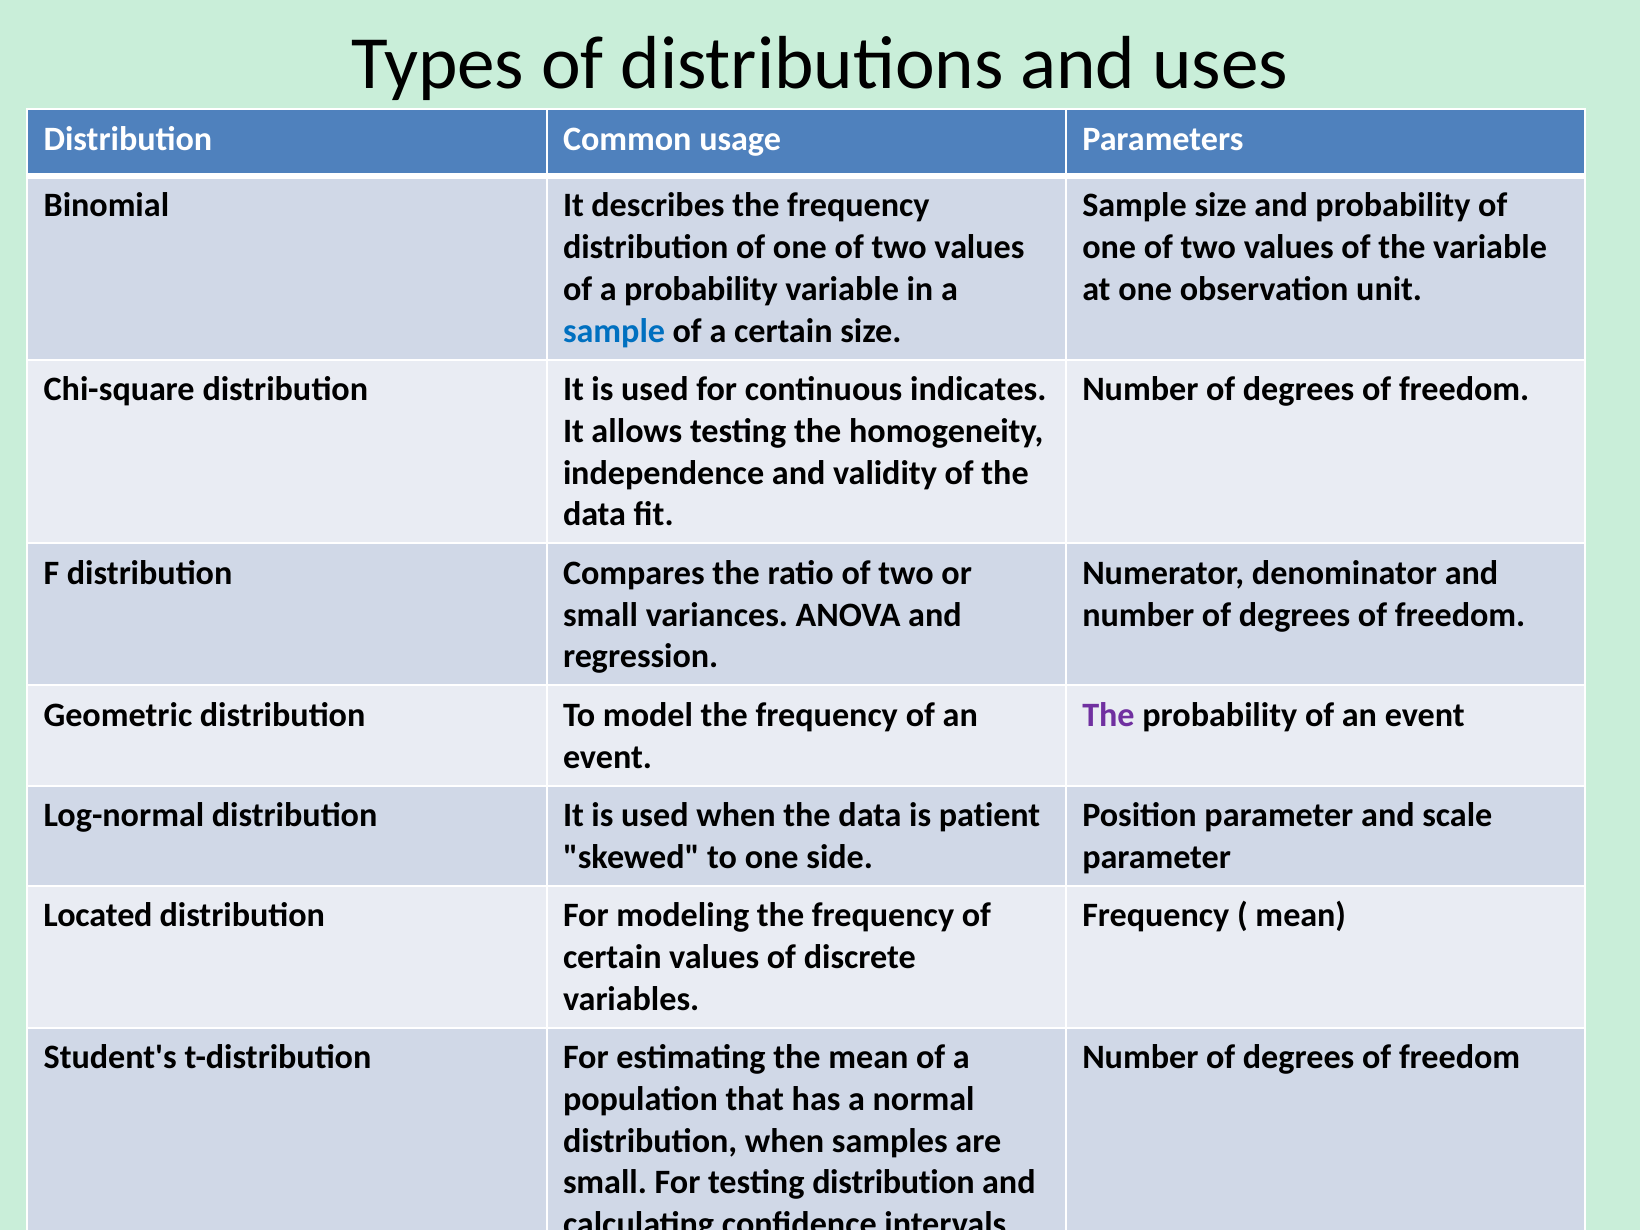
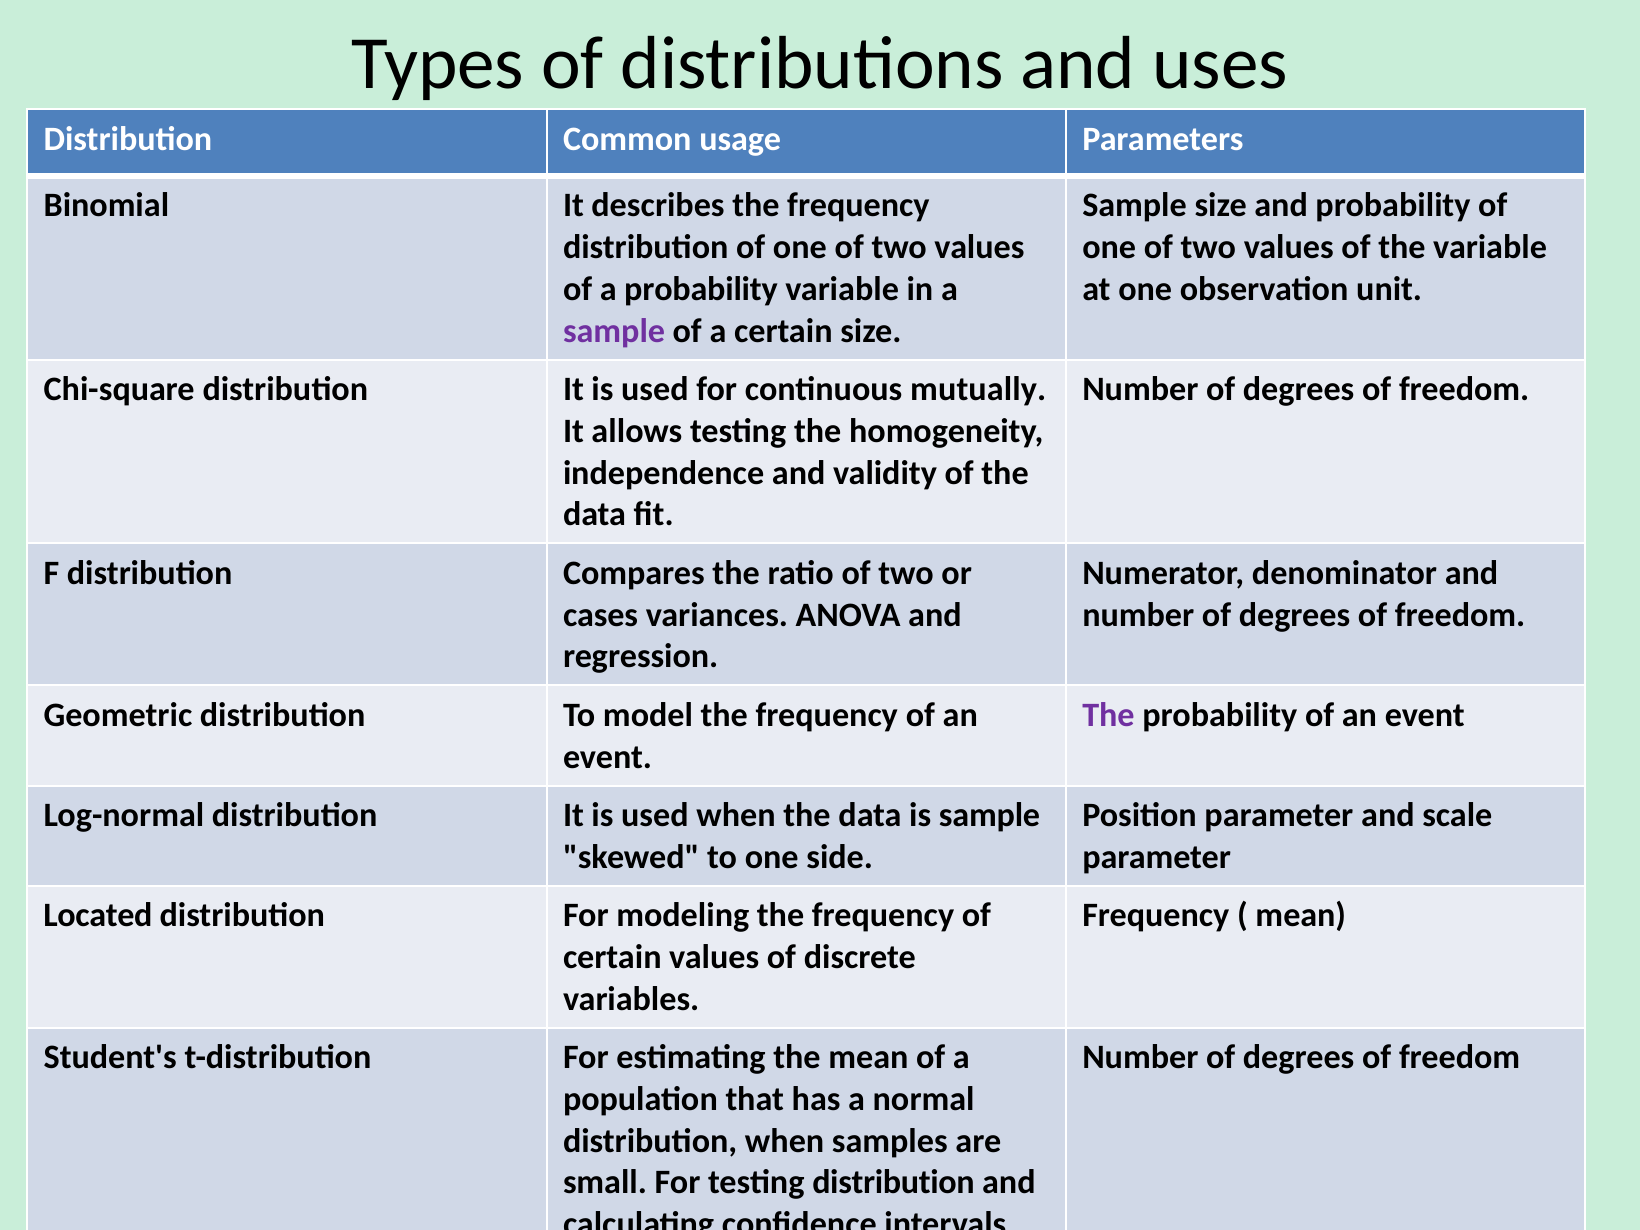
sample colour: blue -> purple (614, 331)
indicates: indicates -> mutually (978, 389)
small: small -> cases (601, 615)
is patient: patient -> sample (990, 815)
